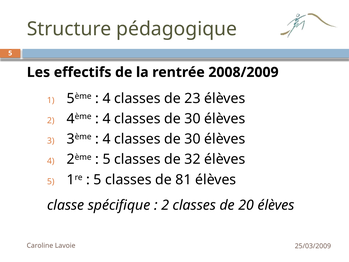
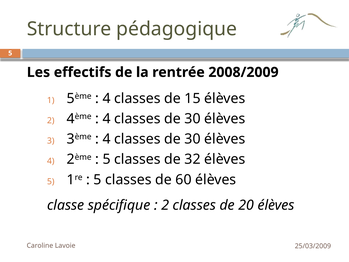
23: 23 -> 15 (193, 98)
81: 81 -> 60 (184, 179)
